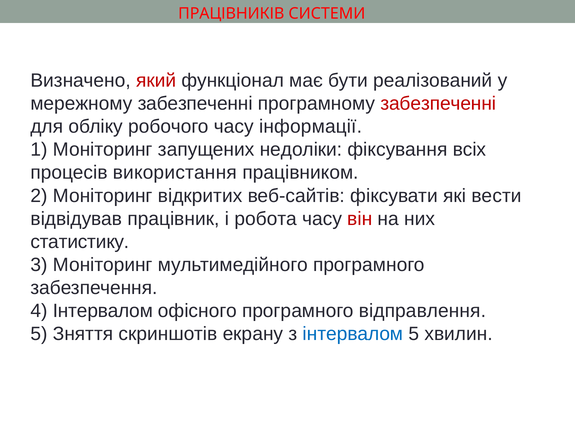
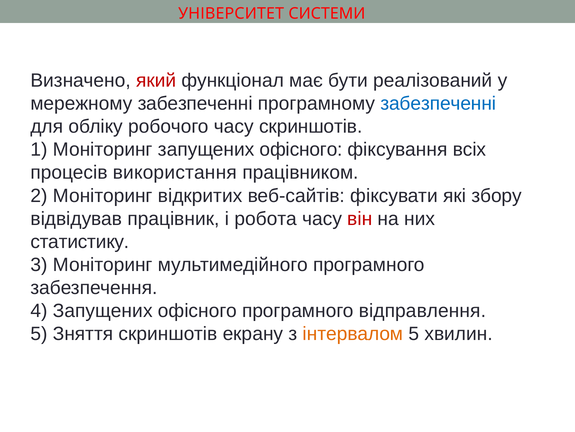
ПРАЦІВНИКІВ: ПРАЦІВНИКІВ -> УНІВЕРСИТЕТ (231, 14)
забезпеченні colour: red -> blue (438, 103)
часу інформації: інформації -> скриншотів (311, 126)
Моніторинг запущених недоліки: недоліки -> офісного (301, 149)
вести: вести -> збору (497, 195)
4 Інтервалом: Інтервалом -> Запущених (103, 310)
інтервалом colour: blue -> orange (353, 333)
